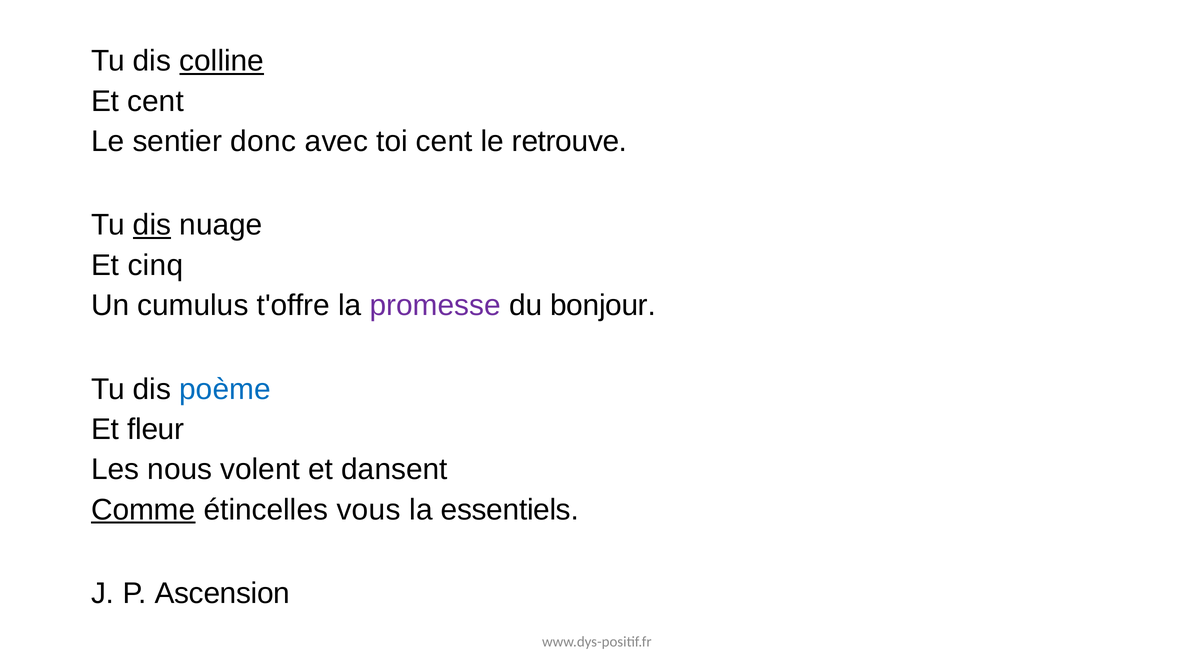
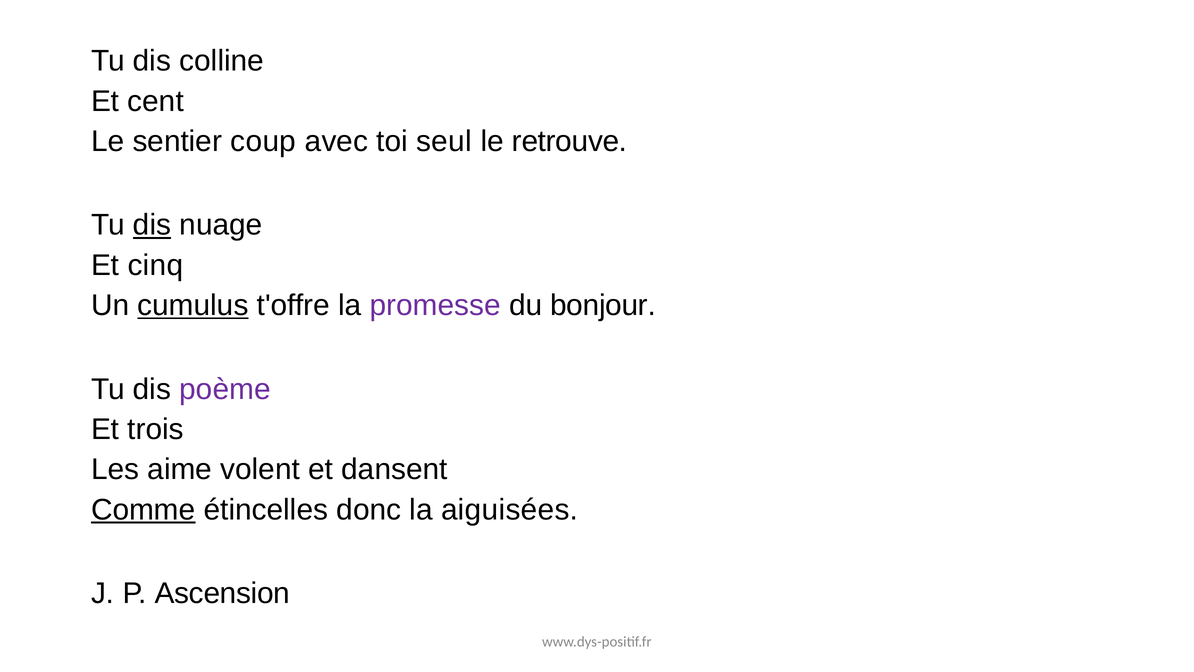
colline underline: present -> none (222, 61)
donc: donc -> coup (263, 141)
toi cent: cent -> seul (444, 141)
cumulus underline: none -> present (193, 305)
poème colour: blue -> purple (225, 389)
fleur: fleur -> trois (156, 429)
nous: nous -> aime (180, 469)
vous: vous -> donc (369, 509)
essentiels: essentiels -> aiguisées (510, 509)
